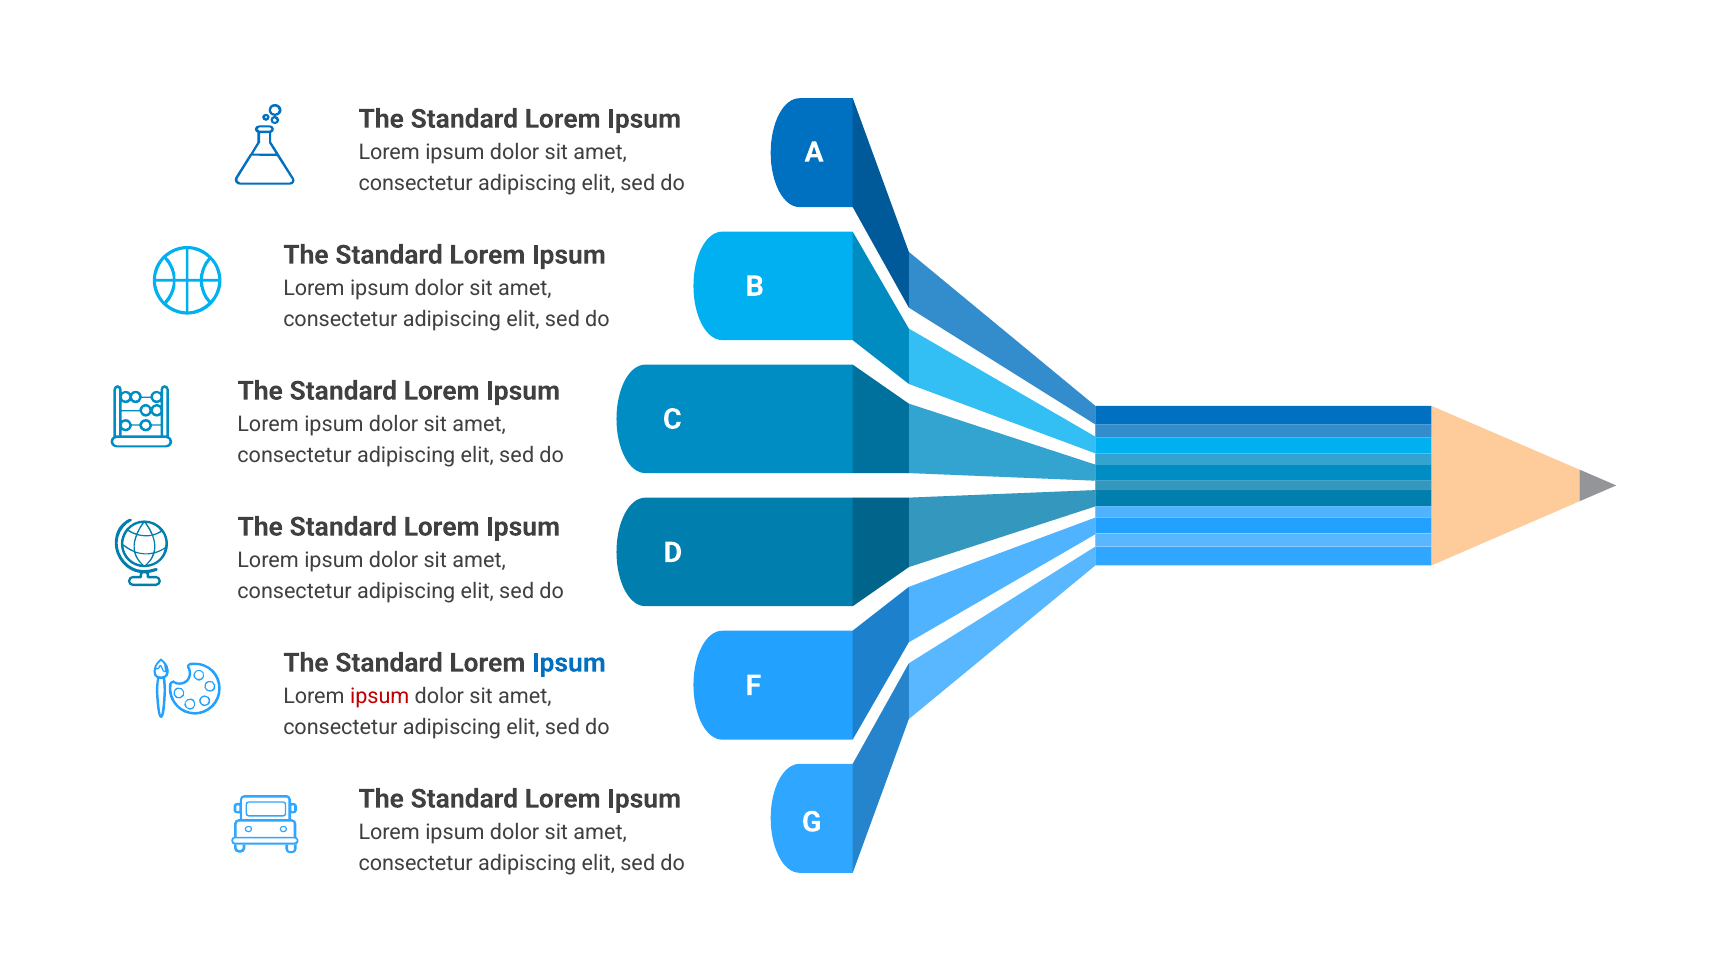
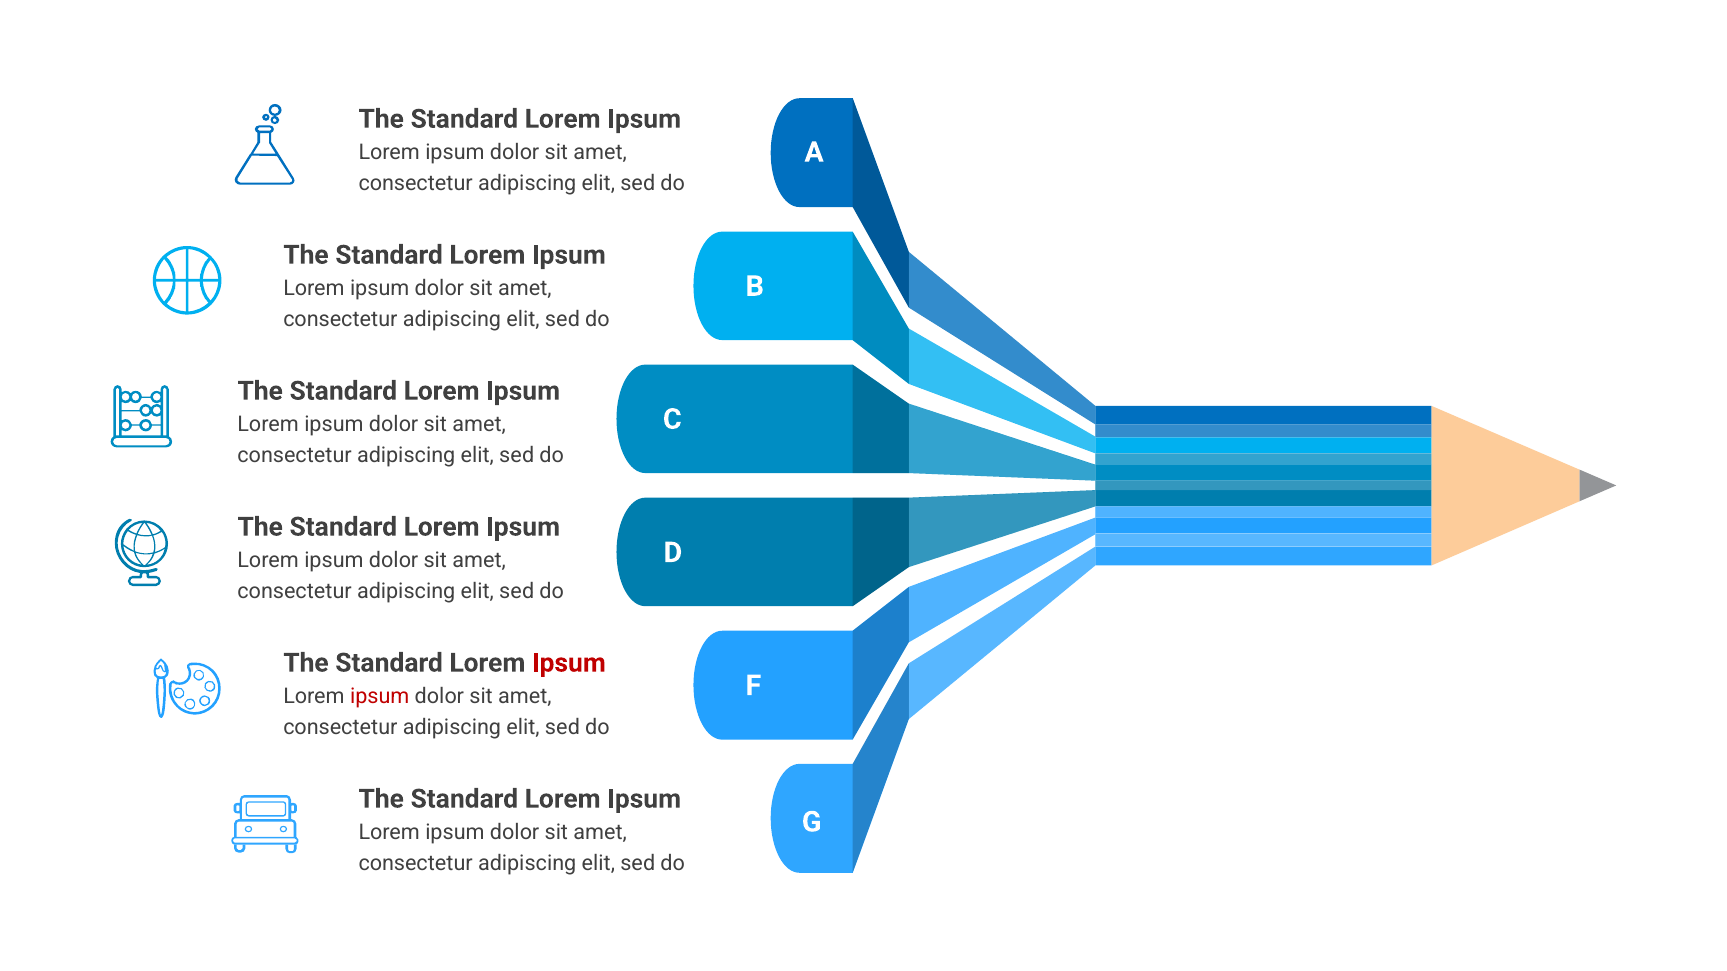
Ipsum colour: blue -> red (569, 663)
